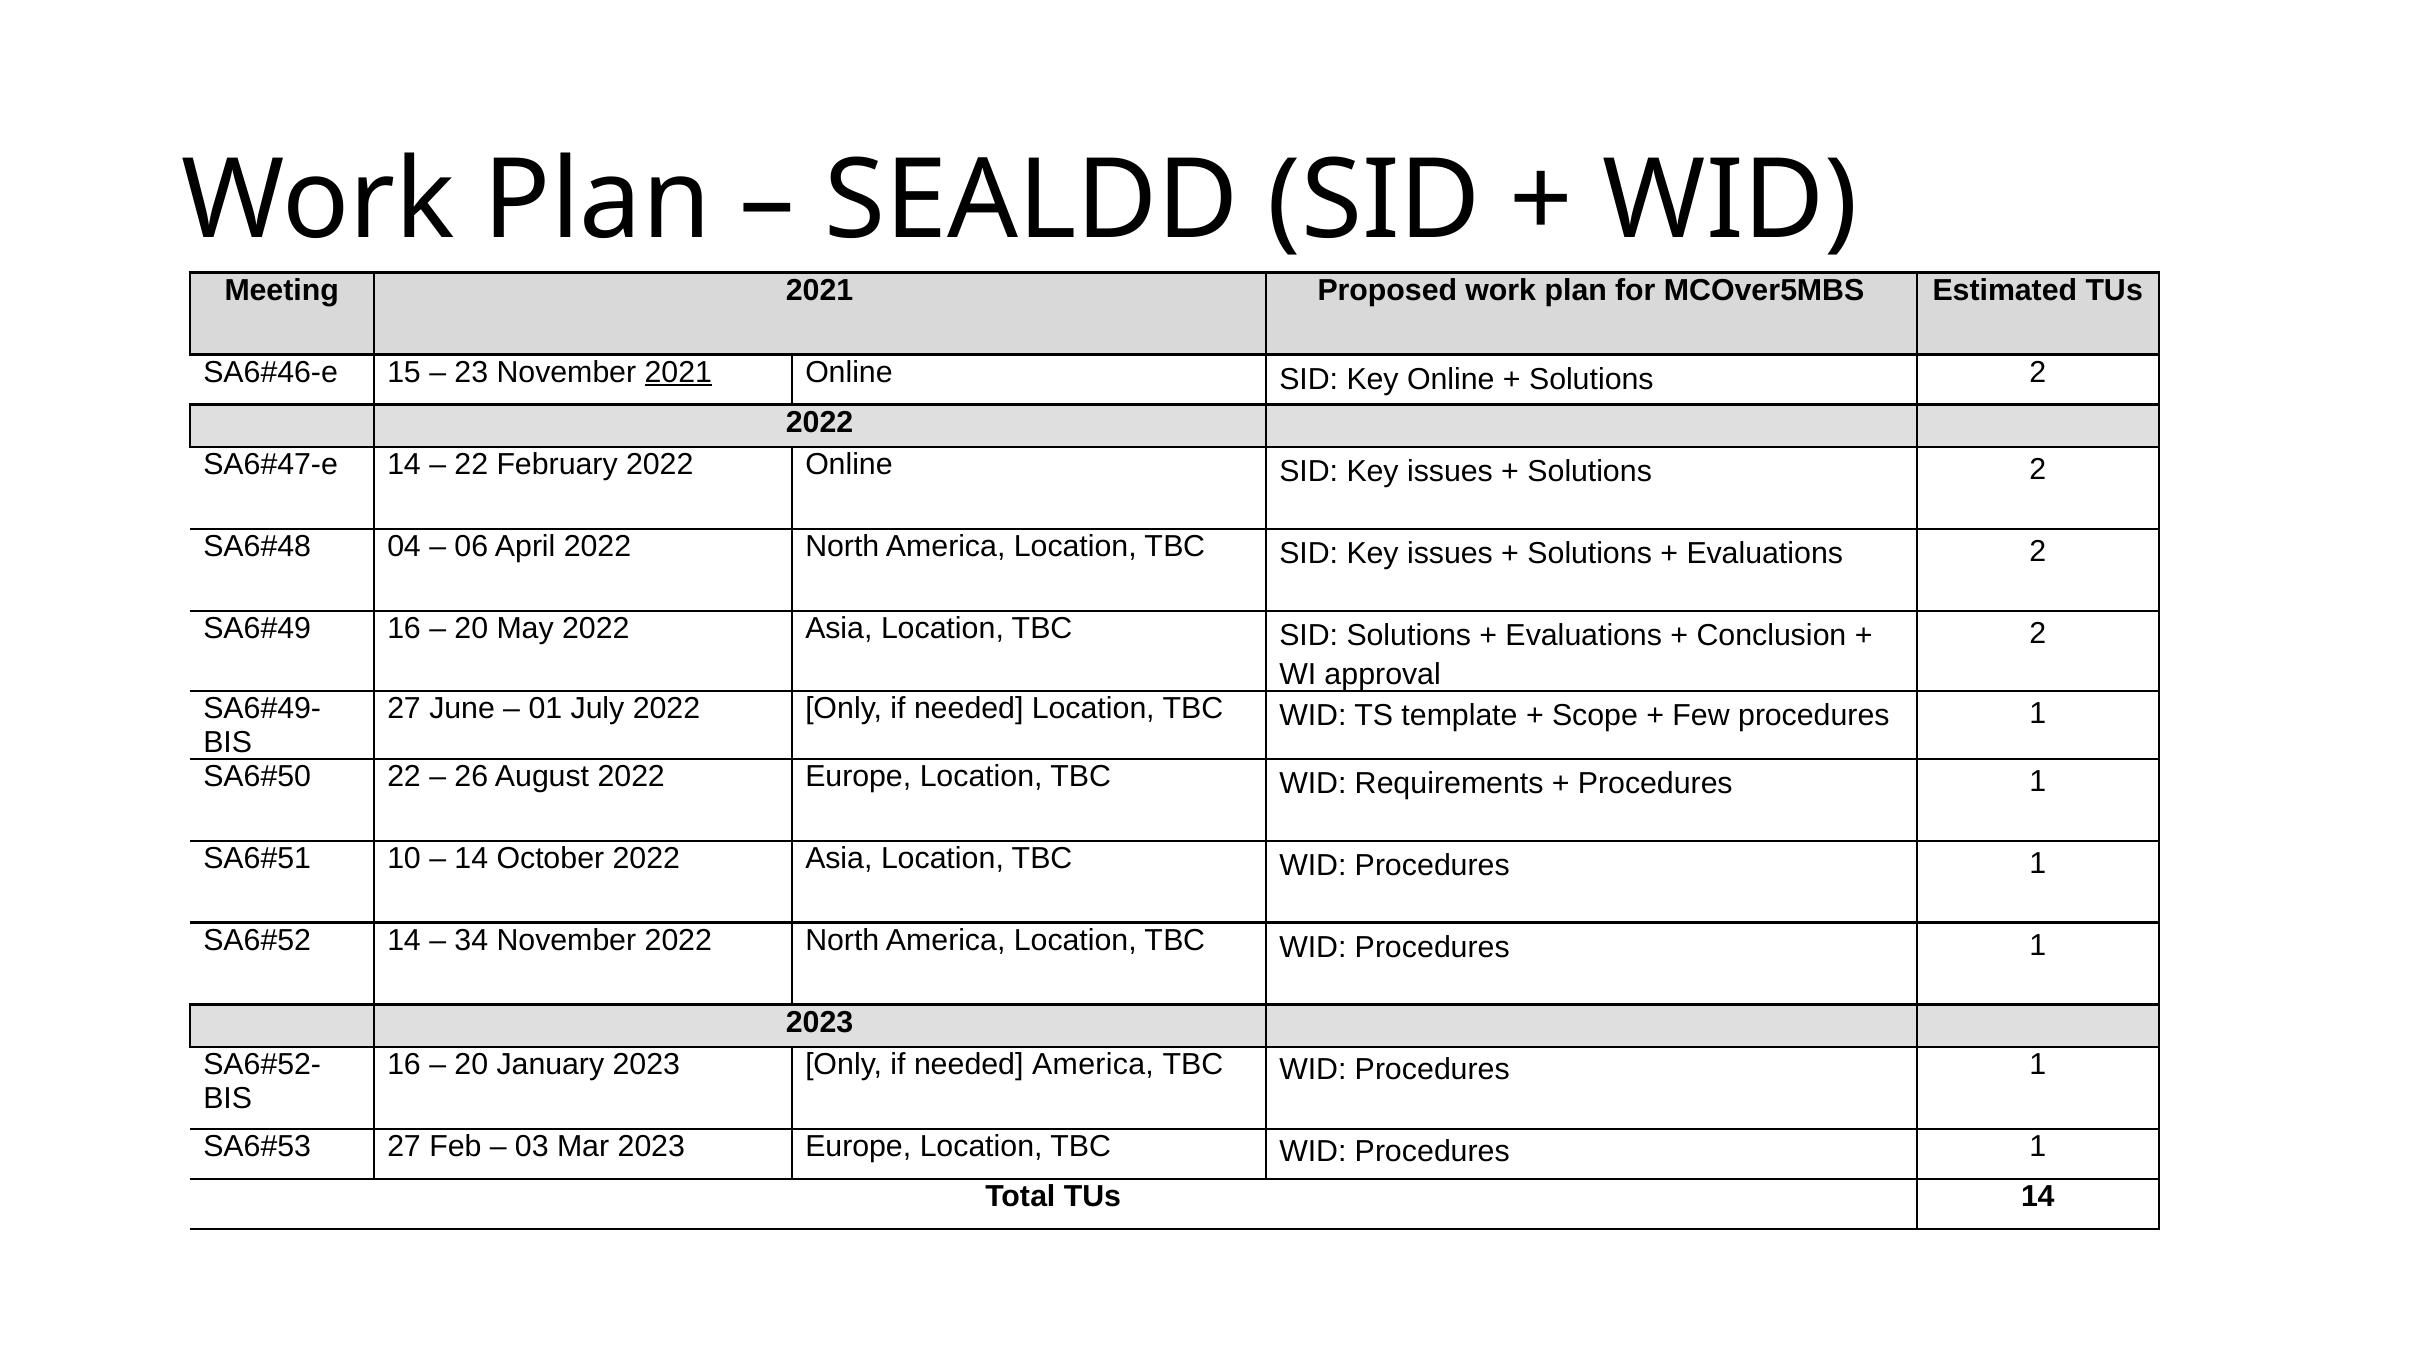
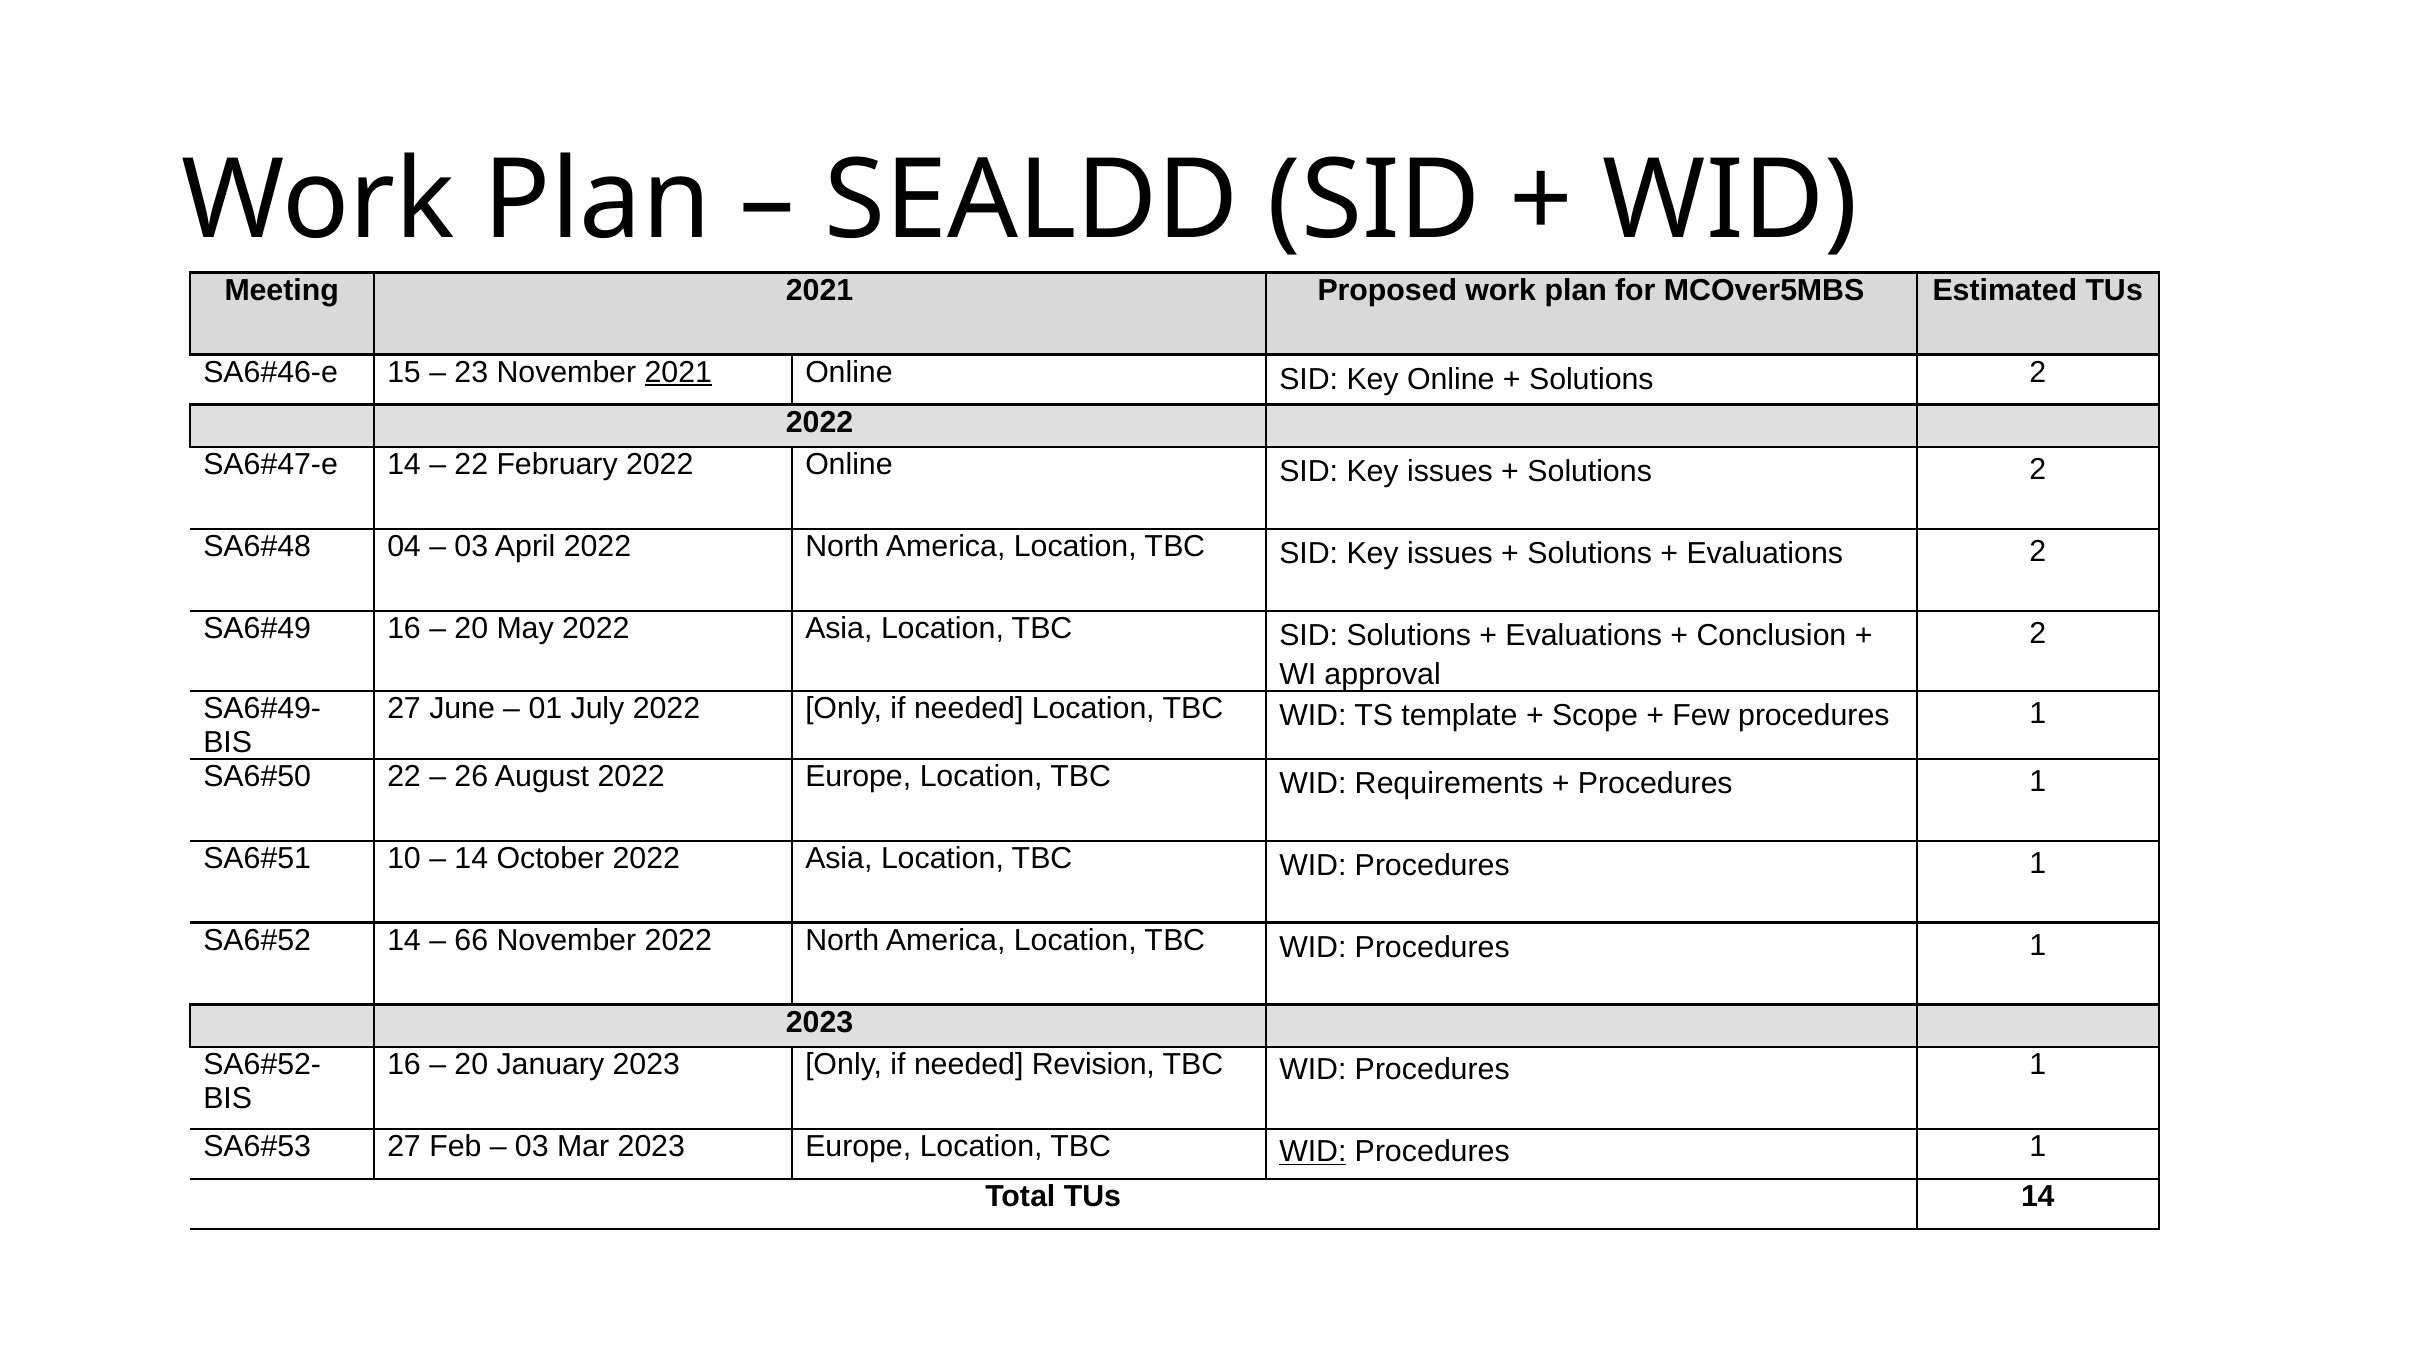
06: 06 -> 03 (471, 546)
34: 34 -> 66 (471, 940)
needed America: America -> Revision (1093, 1065)
WID underline: none -> present (1313, 1152)
